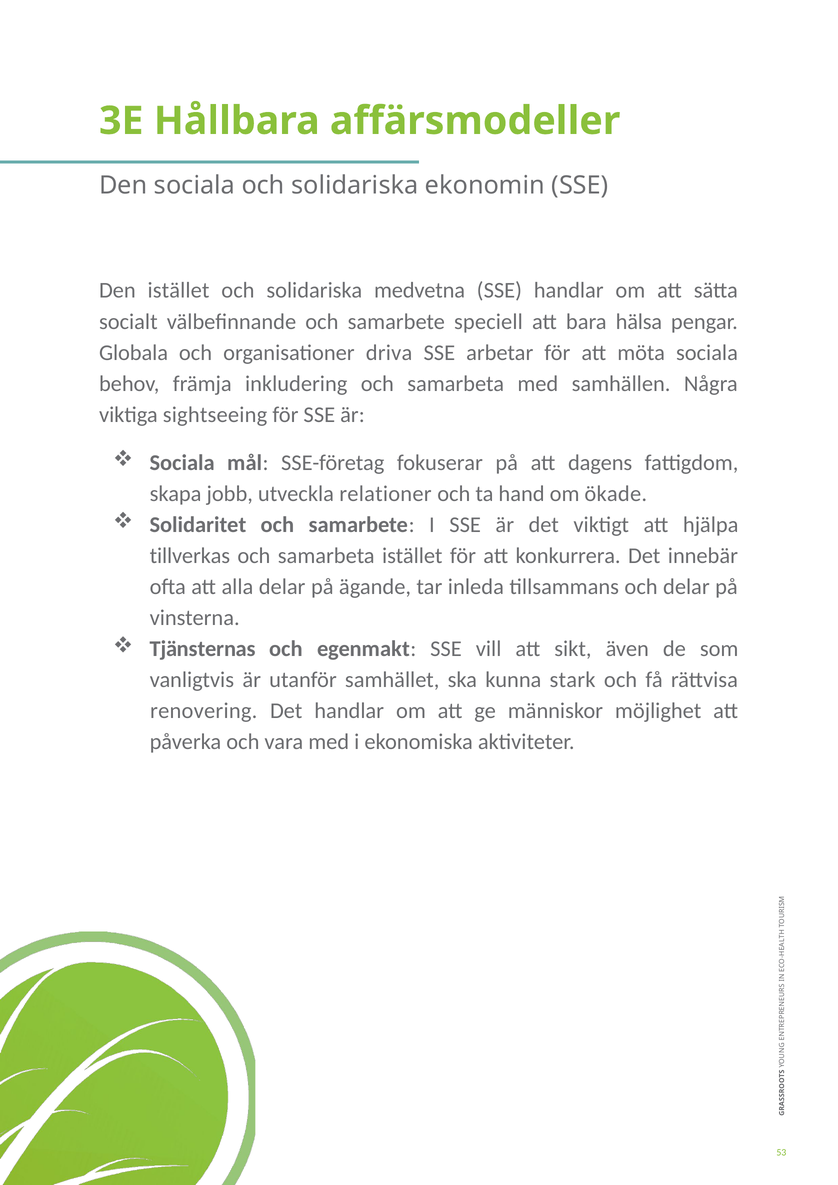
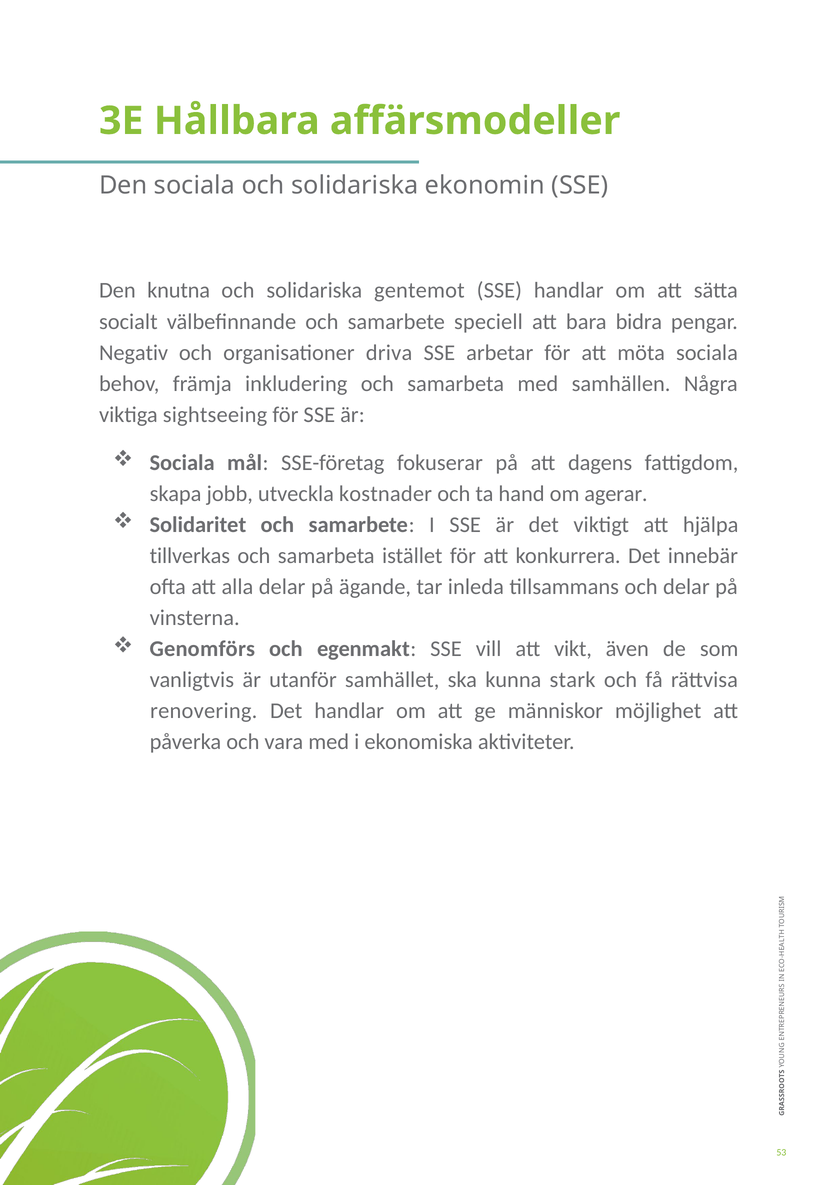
Den istället: istället -> knutna (179, 291)
medvetna: medvetna -> gentemot (419, 291)
hälsa: hälsa -> bidra (639, 322)
Globala: Globala -> Negativ (134, 353)
relationer: relationer -> kostnader (386, 494)
ökade: ökade -> agerar (616, 494)
Tjänsternas: Tjänsternas -> Genomförs (202, 649)
sikt: sikt -> vikt (573, 649)
